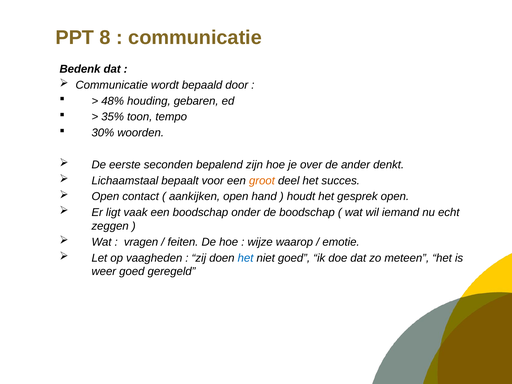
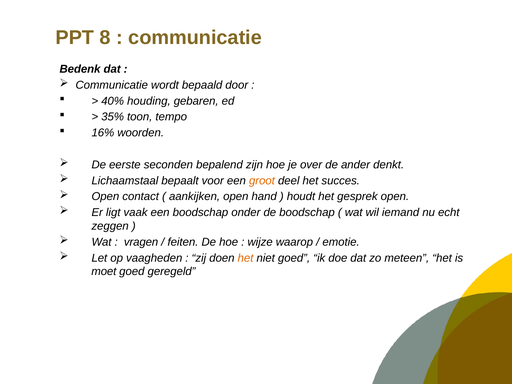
48%: 48% -> 40% (113, 101)
30%: 30% -> 16% (103, 133)
het colour: blue -> orange (246, 258)
weer: weer -> moet (104, 272)
